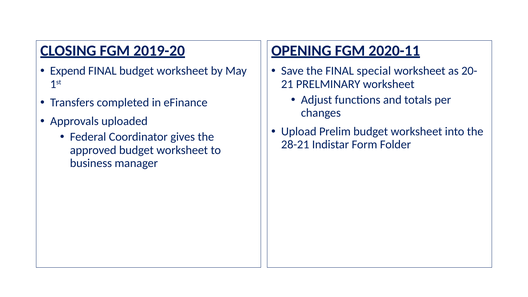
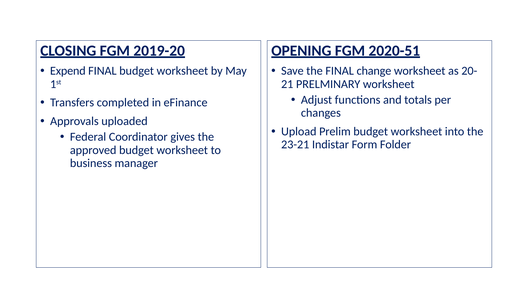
2020-11: 2020-11 -> 2020-51 (394, 51)
special: special -> change (374, 71)
28-21: 28-21 -> 23-21 (295, 145)
